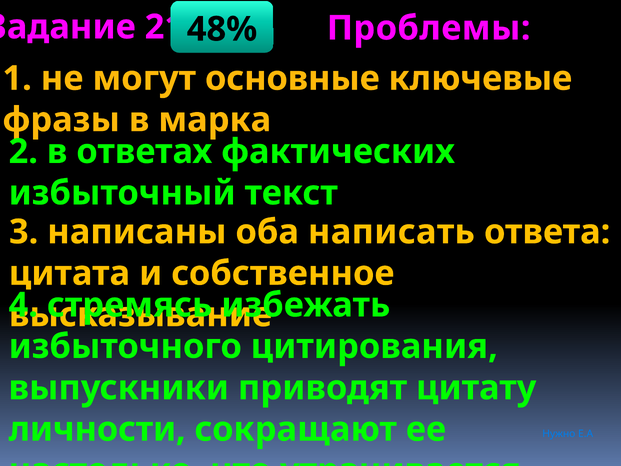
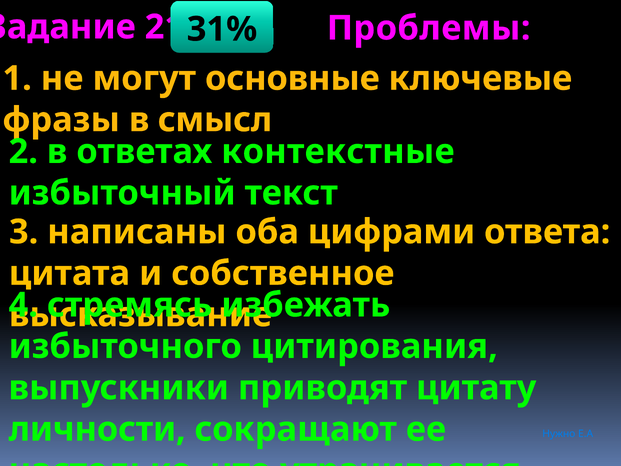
48%: 48% -> 31% (222, 29)
в марка: марка -> смысл (215, 120)
фактических: фактических -> контекстные (338, 152)
написать: написать -> цифрами (392, 232)
